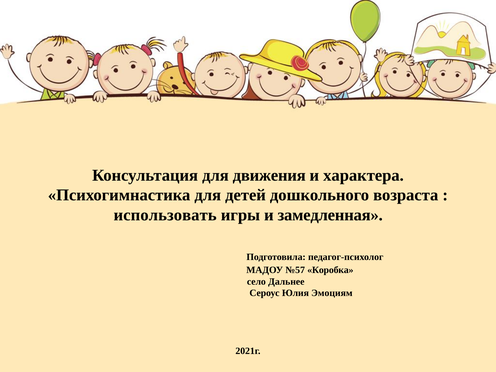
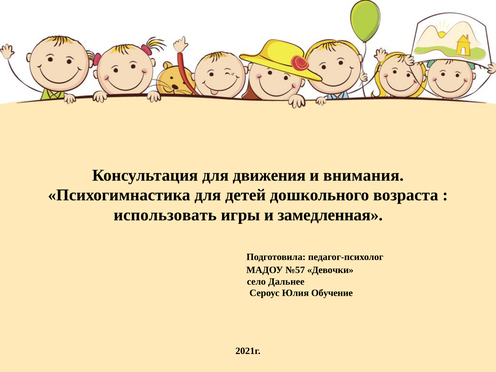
характера: характера -> внимания (363, 175)
Коробка: Коробка -> Девочки (330, 270)
Эмоциям: Эмоциям -> Обучение (332, 293)
